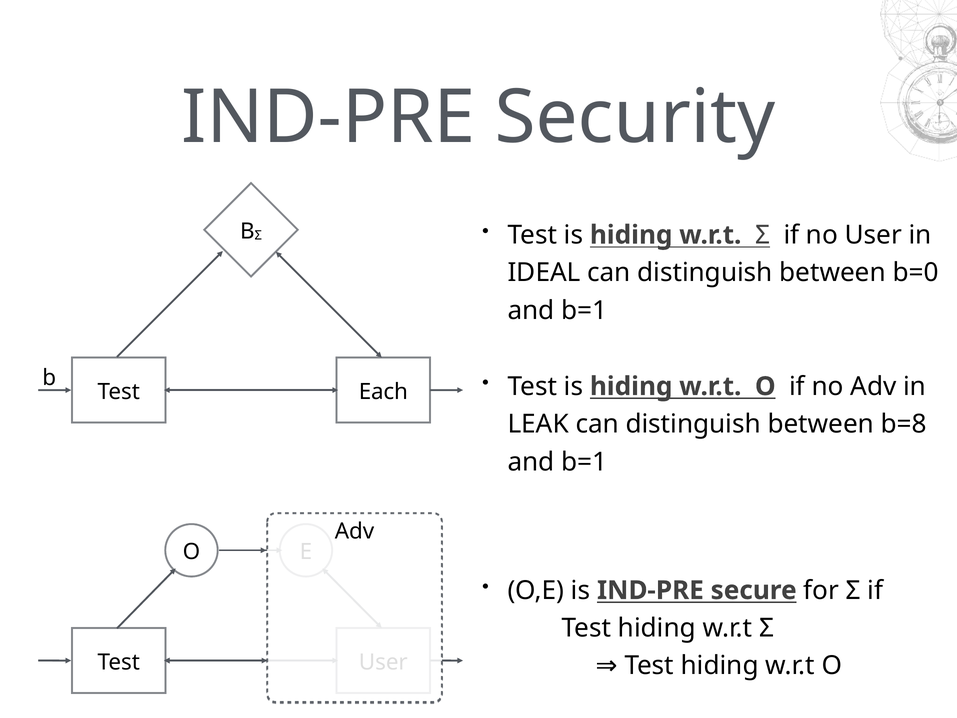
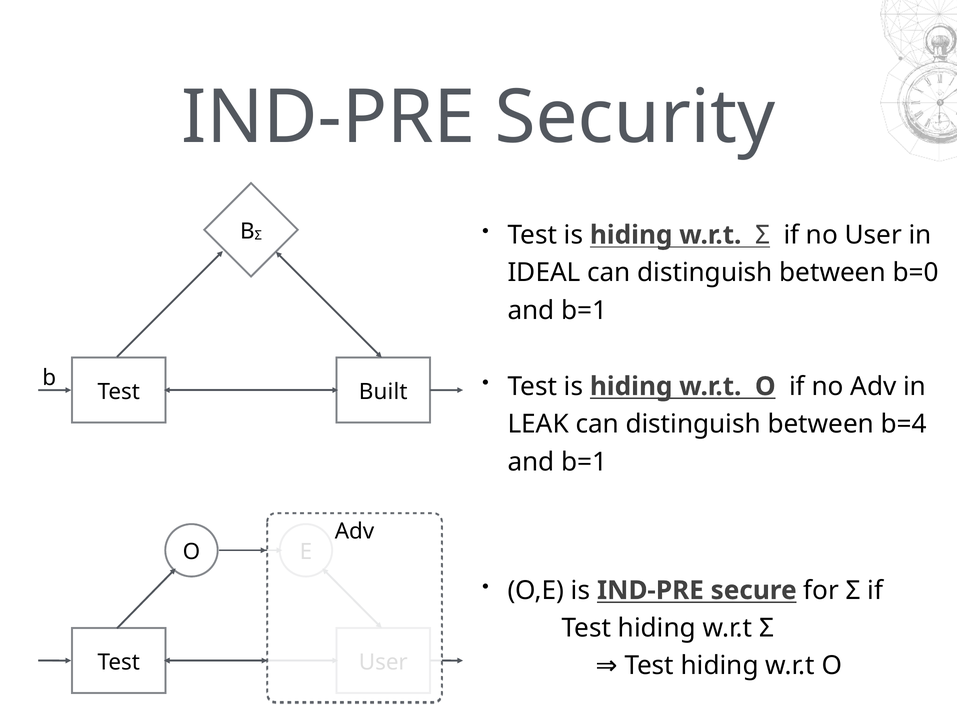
Each: Each -> Built (383, 392)
b=8: b=8 -> b=4 (904, 424)
